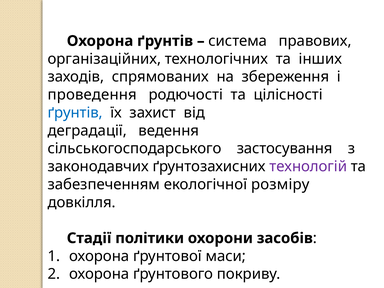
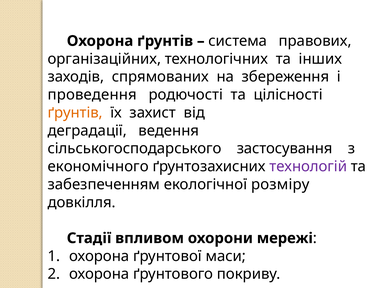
ґрунтів colour: blue -> orange (75, 113)
законодавчих: законодавчих -> економічного (98, 166)
політики: політики -> впливом (150, 238)
засобів: засобів -> мережі (285, 238)
